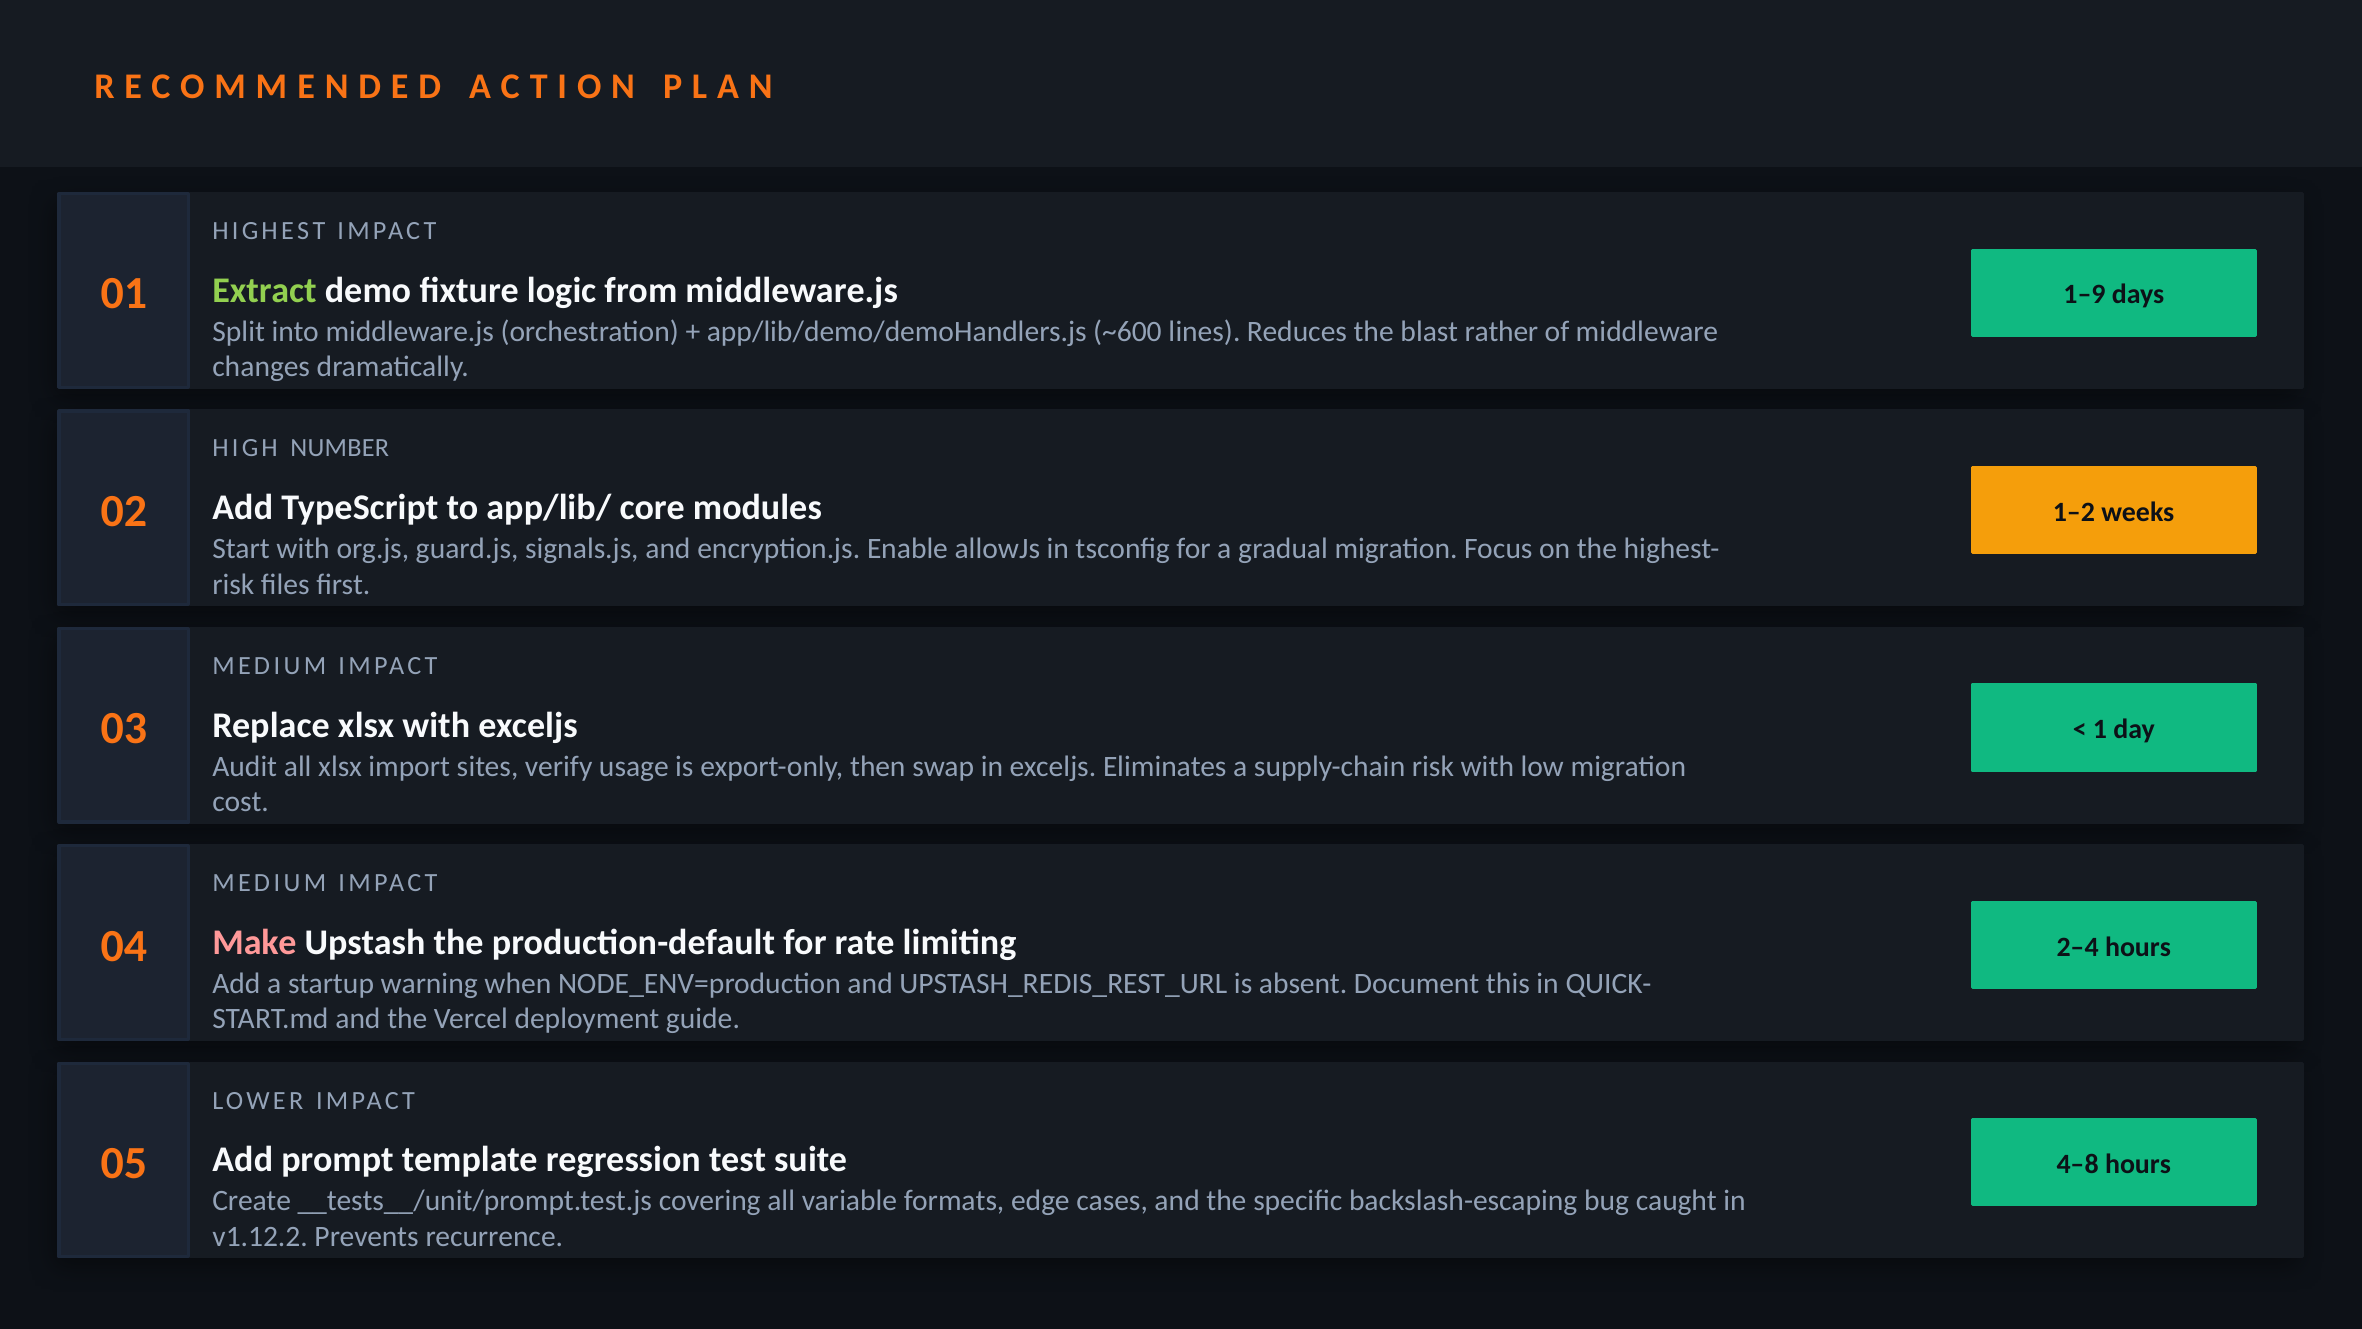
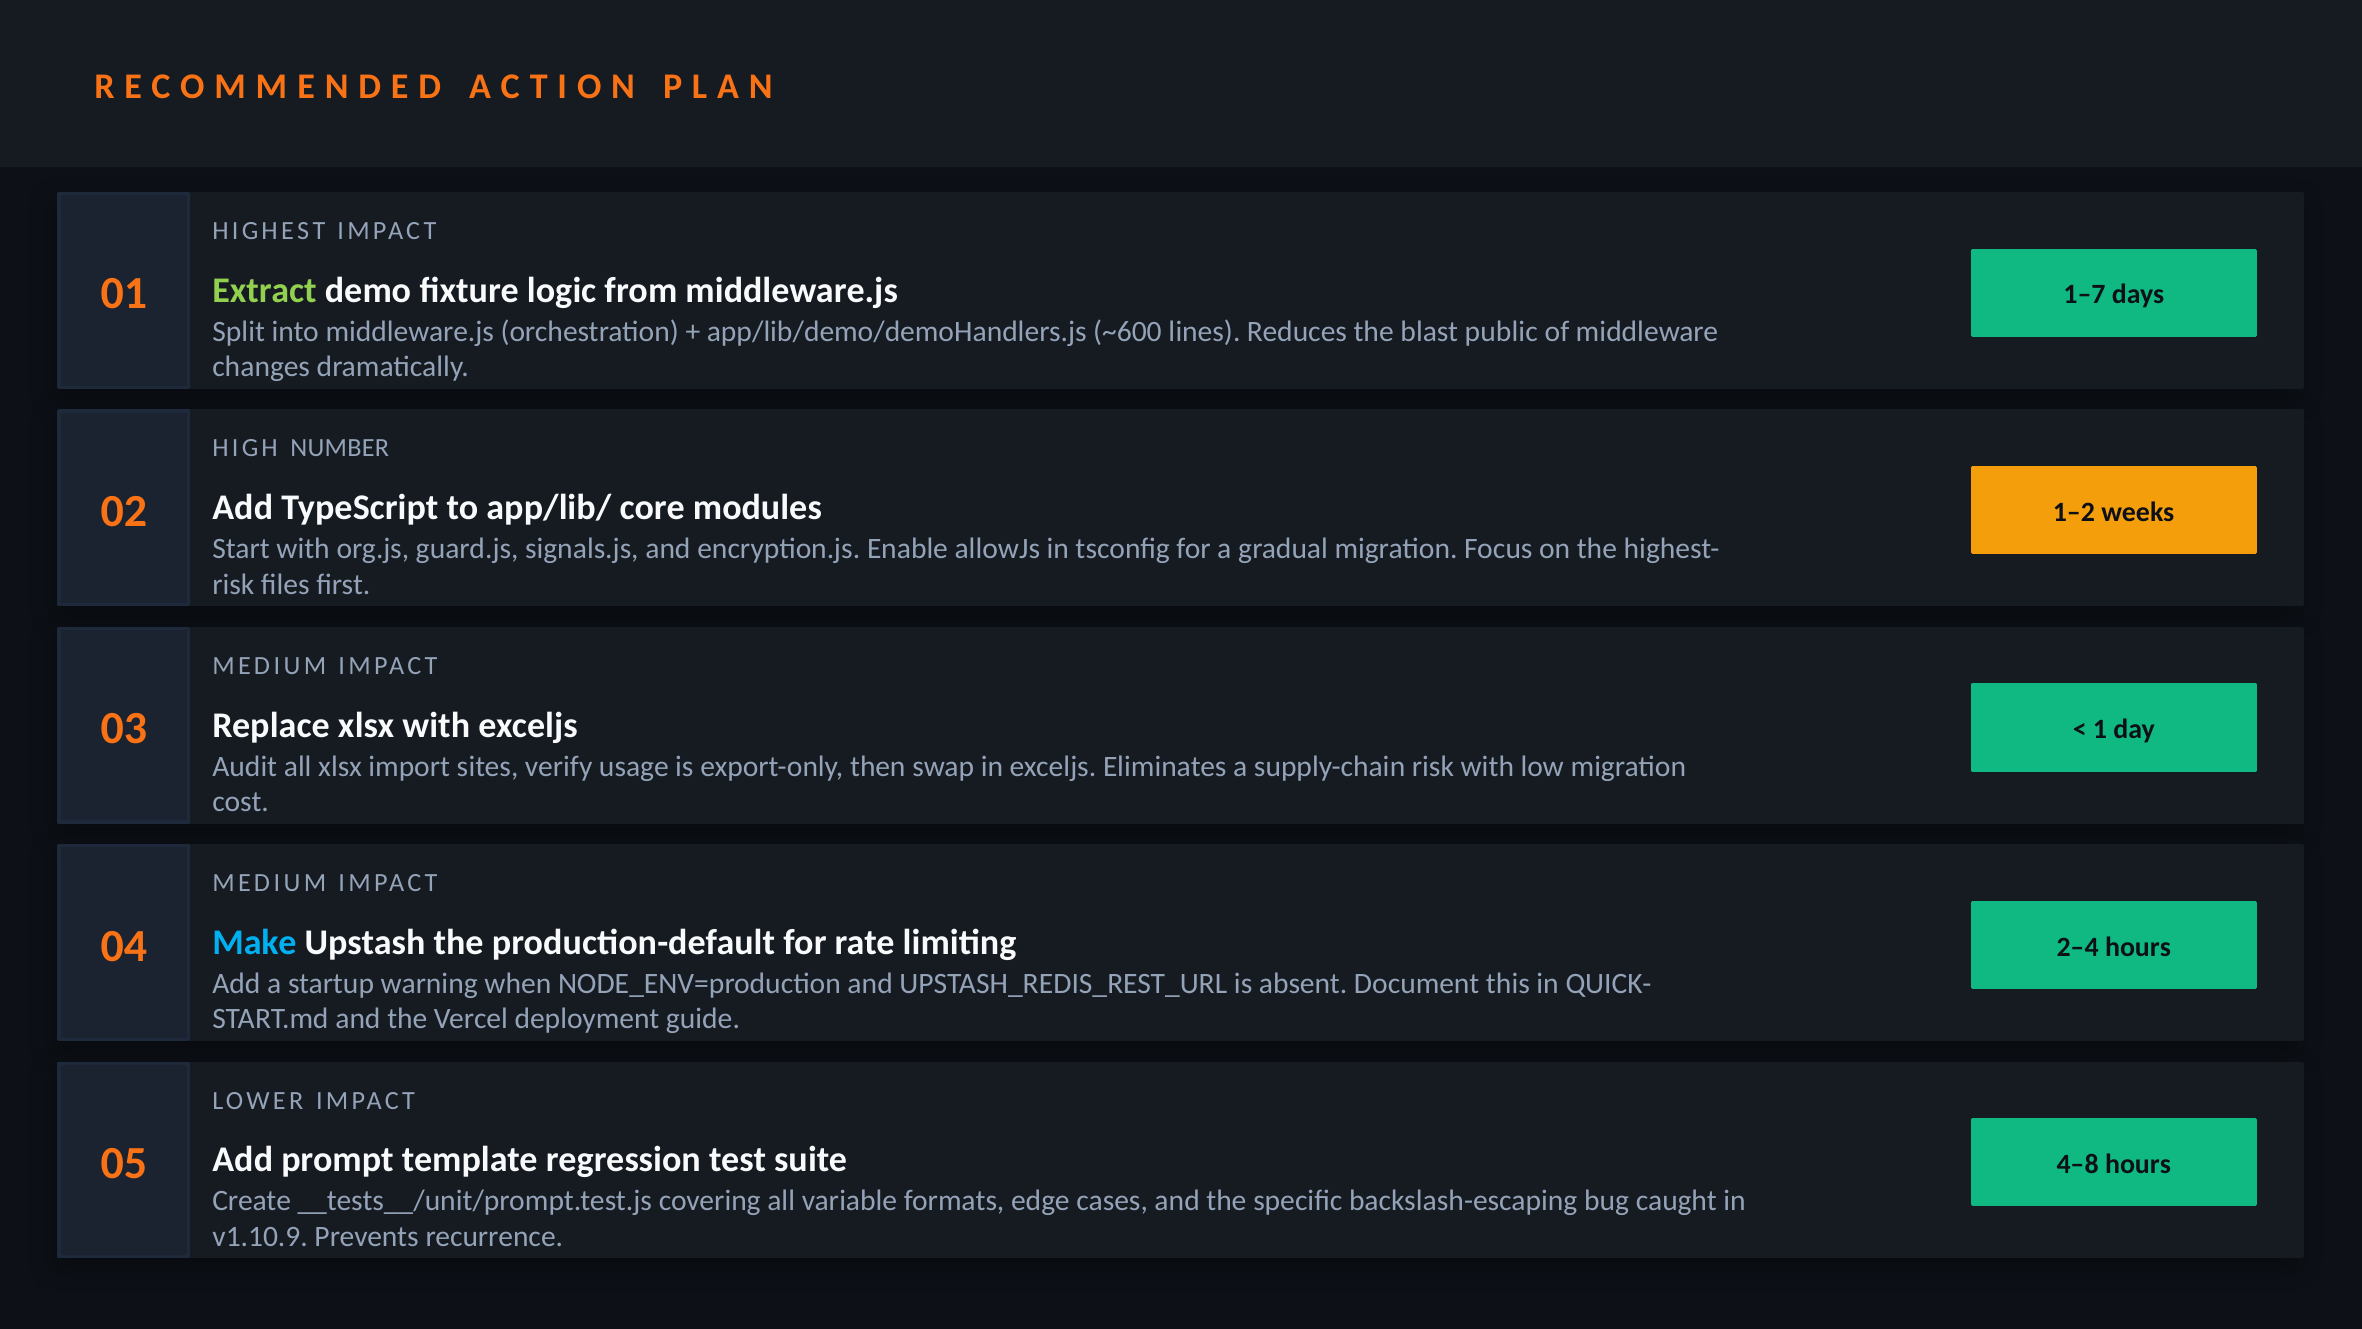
1–9: 1–9 -> 1–7 (2084, 295)
rather: rather -> public (1501, 331)
Make colour: pink -> light blue (255, 943)
v1.12.2: v1.12.2 -> v1.10.9 (260, 1236)
